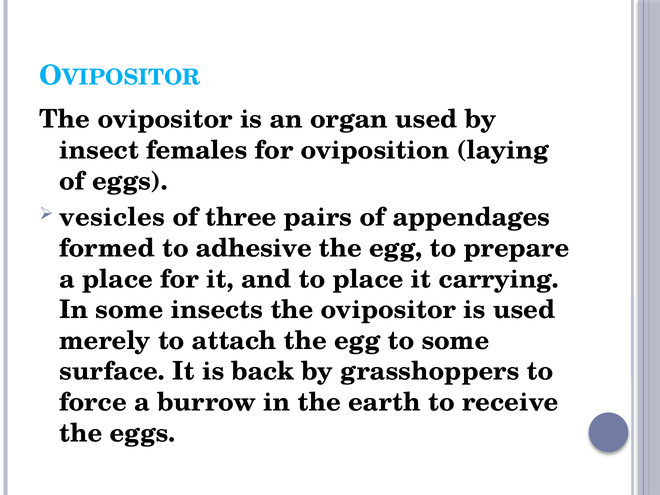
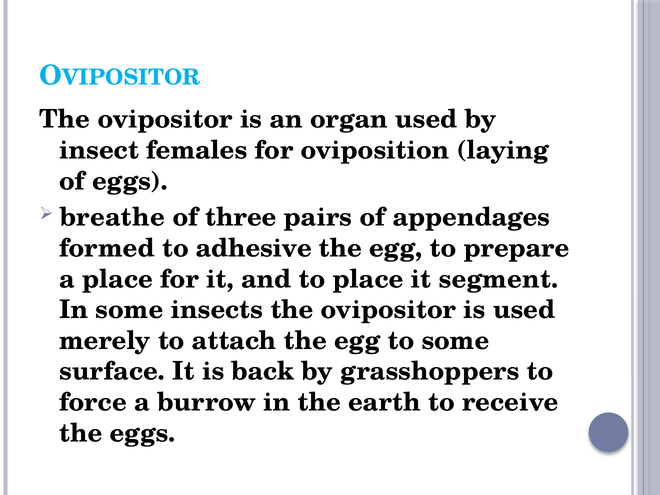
vesicles: vesicles -> breathe (112, 217)
carrying: carrying -> segment (499, 279)
